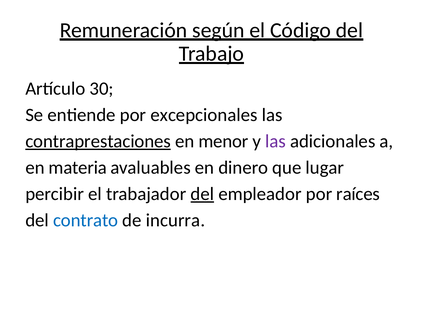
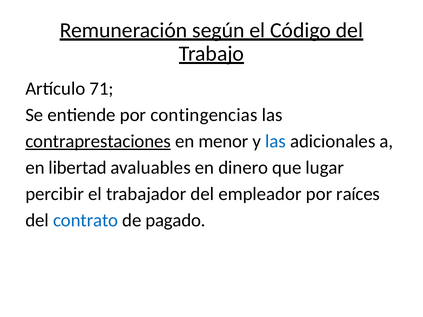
30: 30 -> 71 (102, 89)
excepcionales: excepcionales -> contingencias (204, 115)
las colour: purple -> blue (275, 141)
materia: materia -> libertad (78, 168)
del underline: present -> none (202, 194)
incurra: incurra -> pagado (176, 220)
